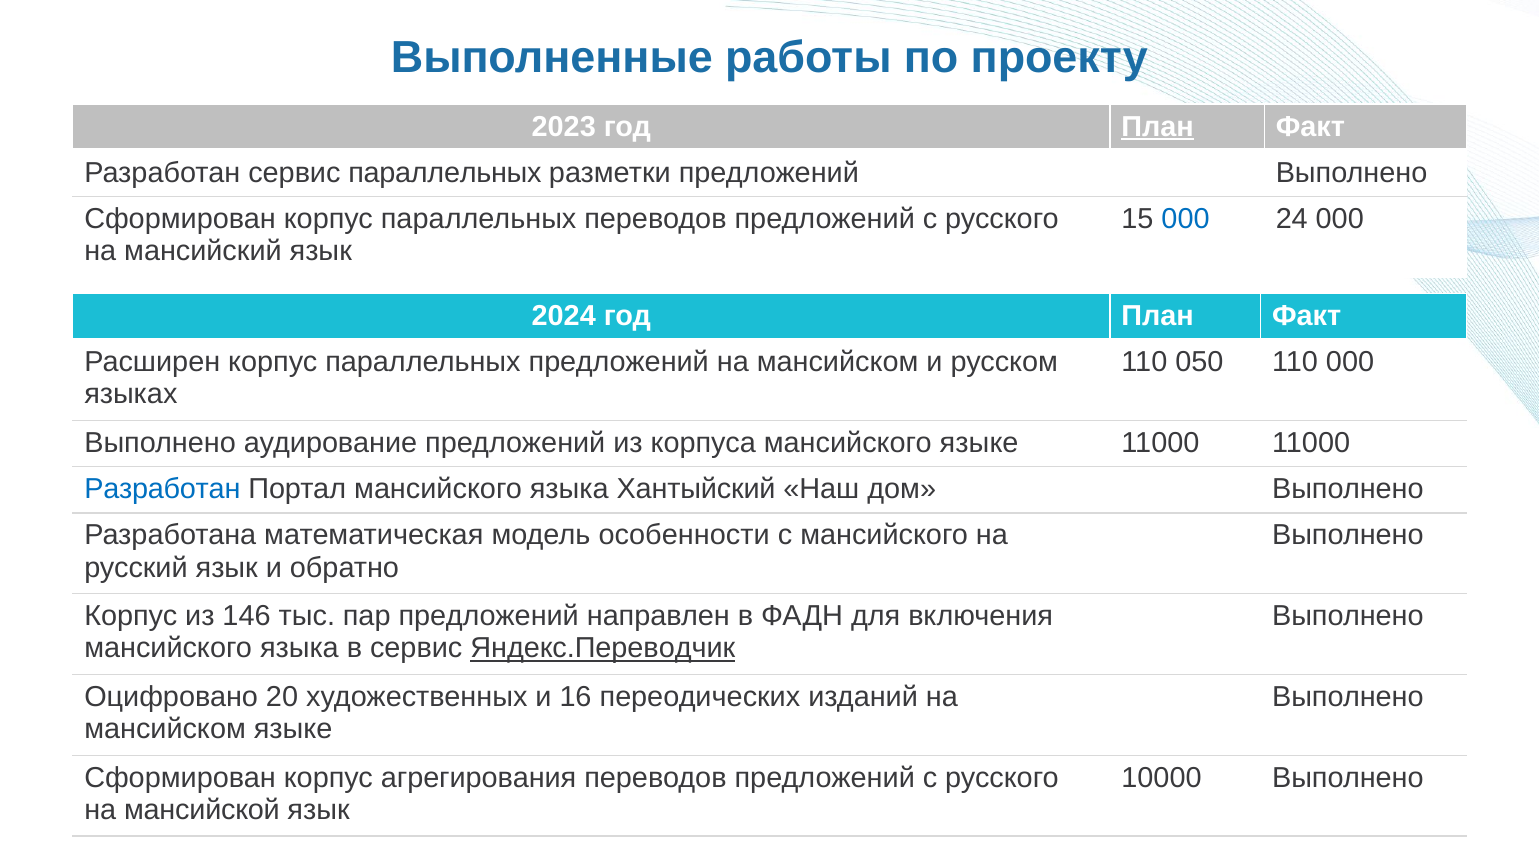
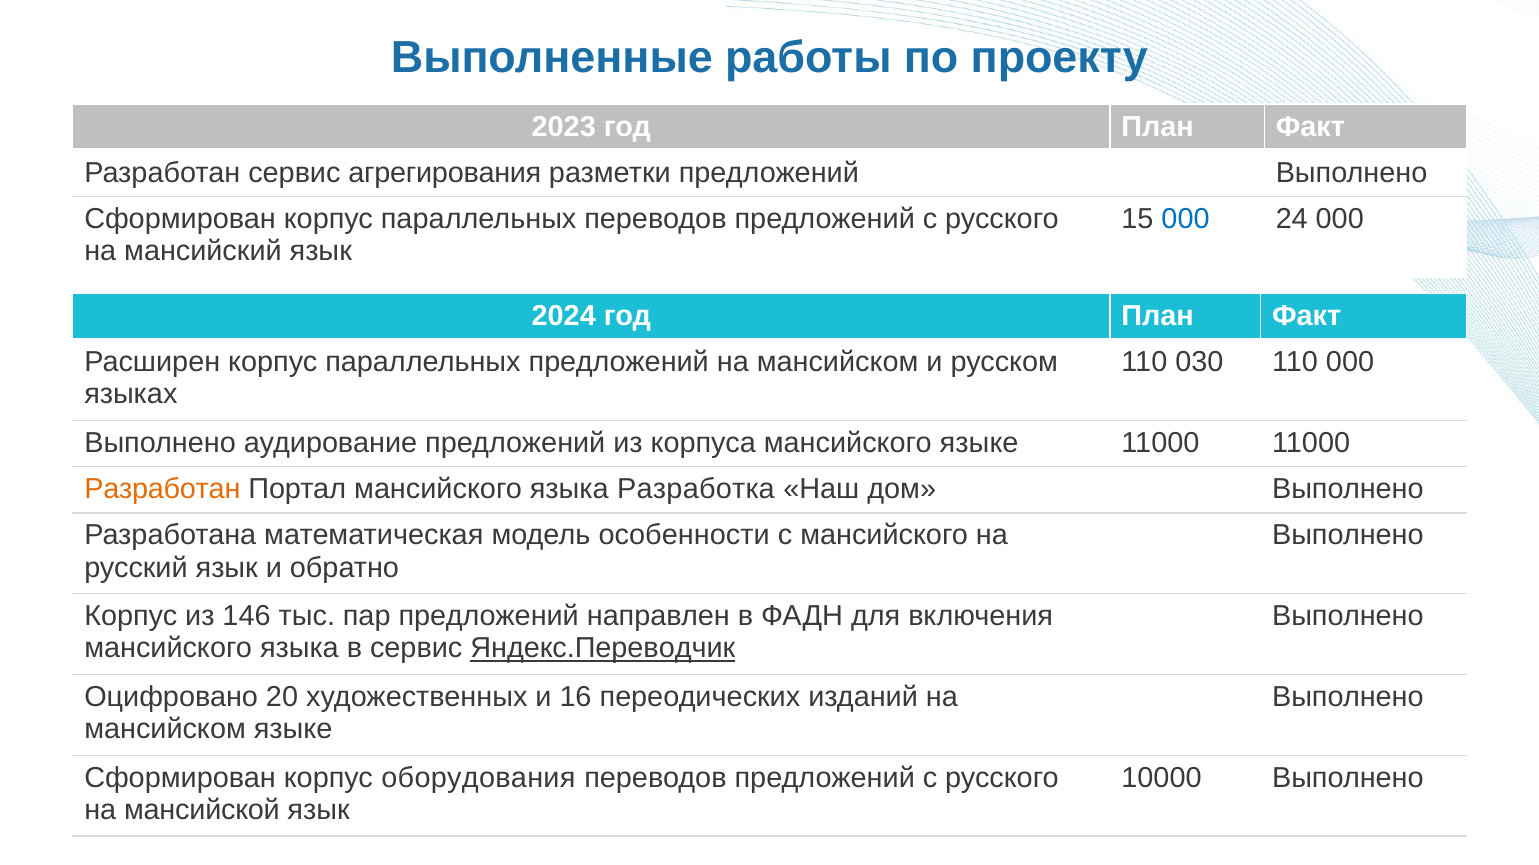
План underline: present -> none (1158, 127)
сервис параллельных: параллельных -> агрегирования (445, 173)
050: 050 -> 030 (1199, 362)
Разработан colour: blue -> orange (162, 490)
Хантыйский: Хантыйский -> Разработка (696, 490)
агрегирования: агрегирования -> оборудования (478, 778)
